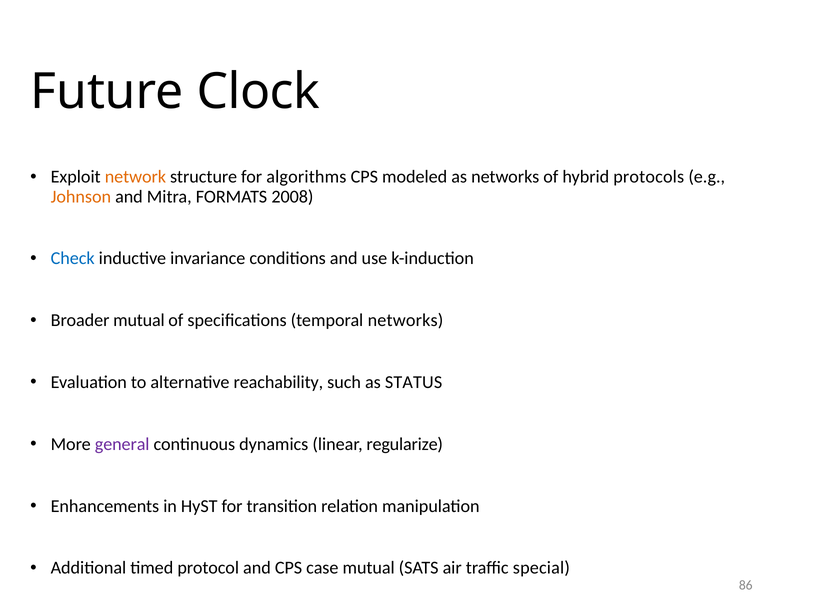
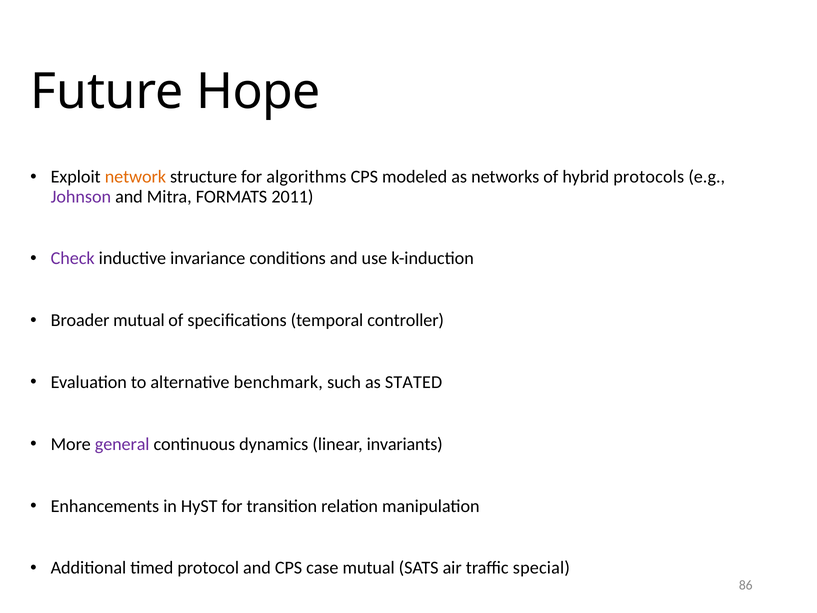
Clock: Clock -> Hope (258, 92)
Johnson colour: orange -> purple (81, 196)
2008: 2008 -> 2011 (292, 196)
Check colour: blue -> purple (73, 258)
temporal networks: networks -> controller (406, 320)
reachability: reachability -> benchmark (278, 382)
STATUS: STATUS -> STATED (414, 382)
regularize: regularize -> invariants (405, 444)
